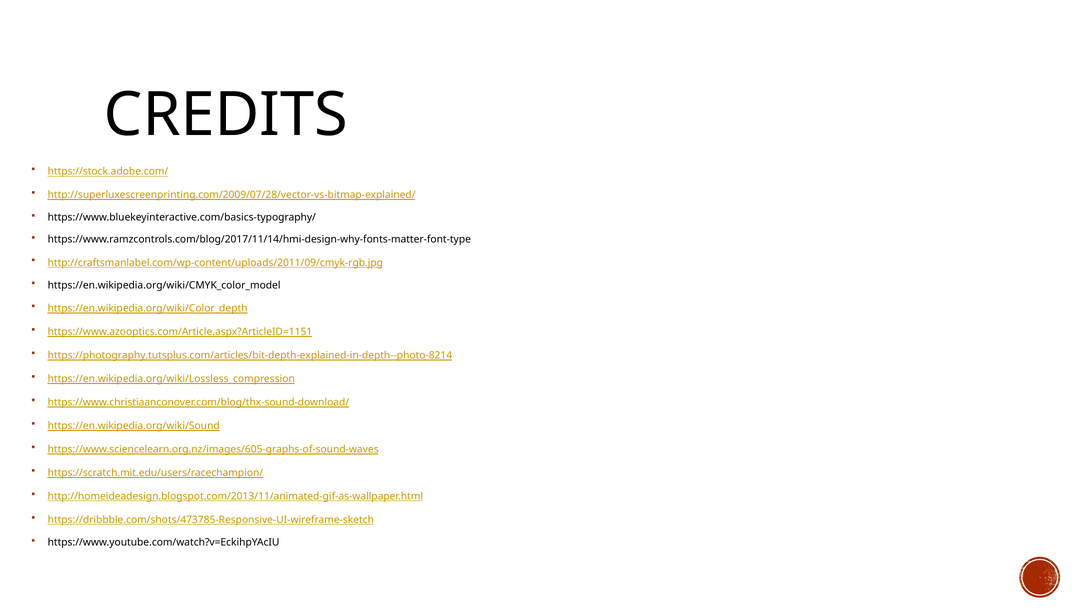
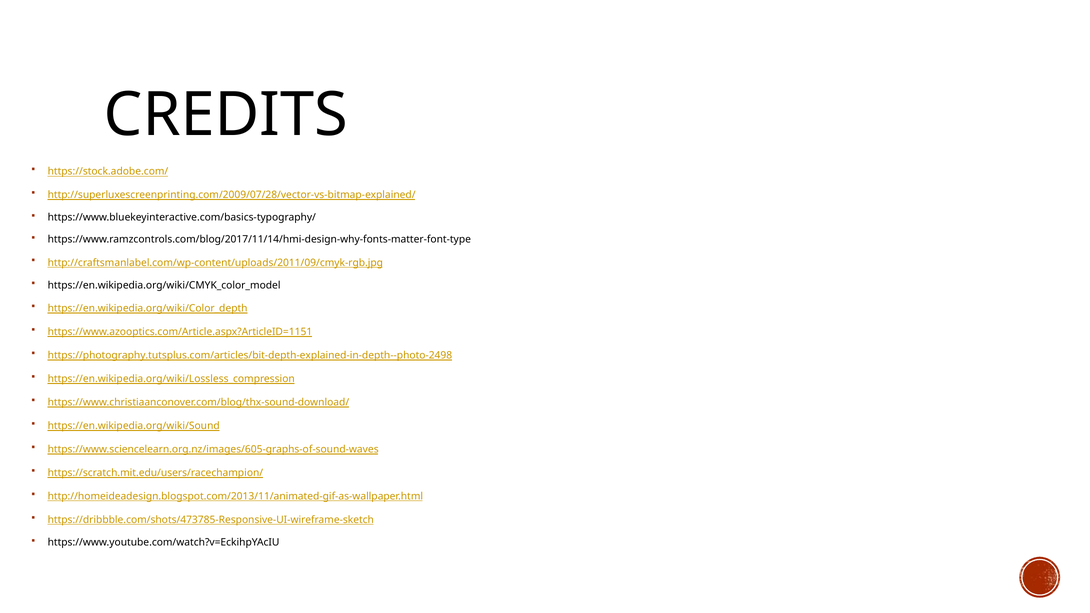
https://photography.tutsplus.com/articles/bit-depth-explained-in-depth--photo-8214: https://photography.tutsplus.com/articles/bit-depth-explained-in-depth--photo-8214 -> https://photography.tutsplus.com/articles/bit-depth-explained-in-depth--photo-2498 (250, 355)
